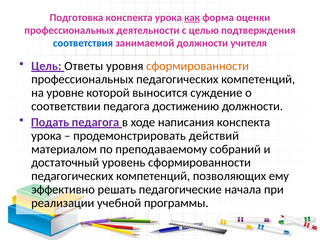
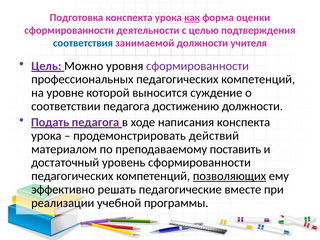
профессиональных: профессиональных -> сформированности (69, 30)
Ответы: Ответы -> Можно (84, 66)
сформированности colour: orange -> purple (198, 66)
собраний: собраний -> поставить (235, 149)
позволяющих underline: none -> present (229, 176)
начала: начала -> вместе (243, 189)
